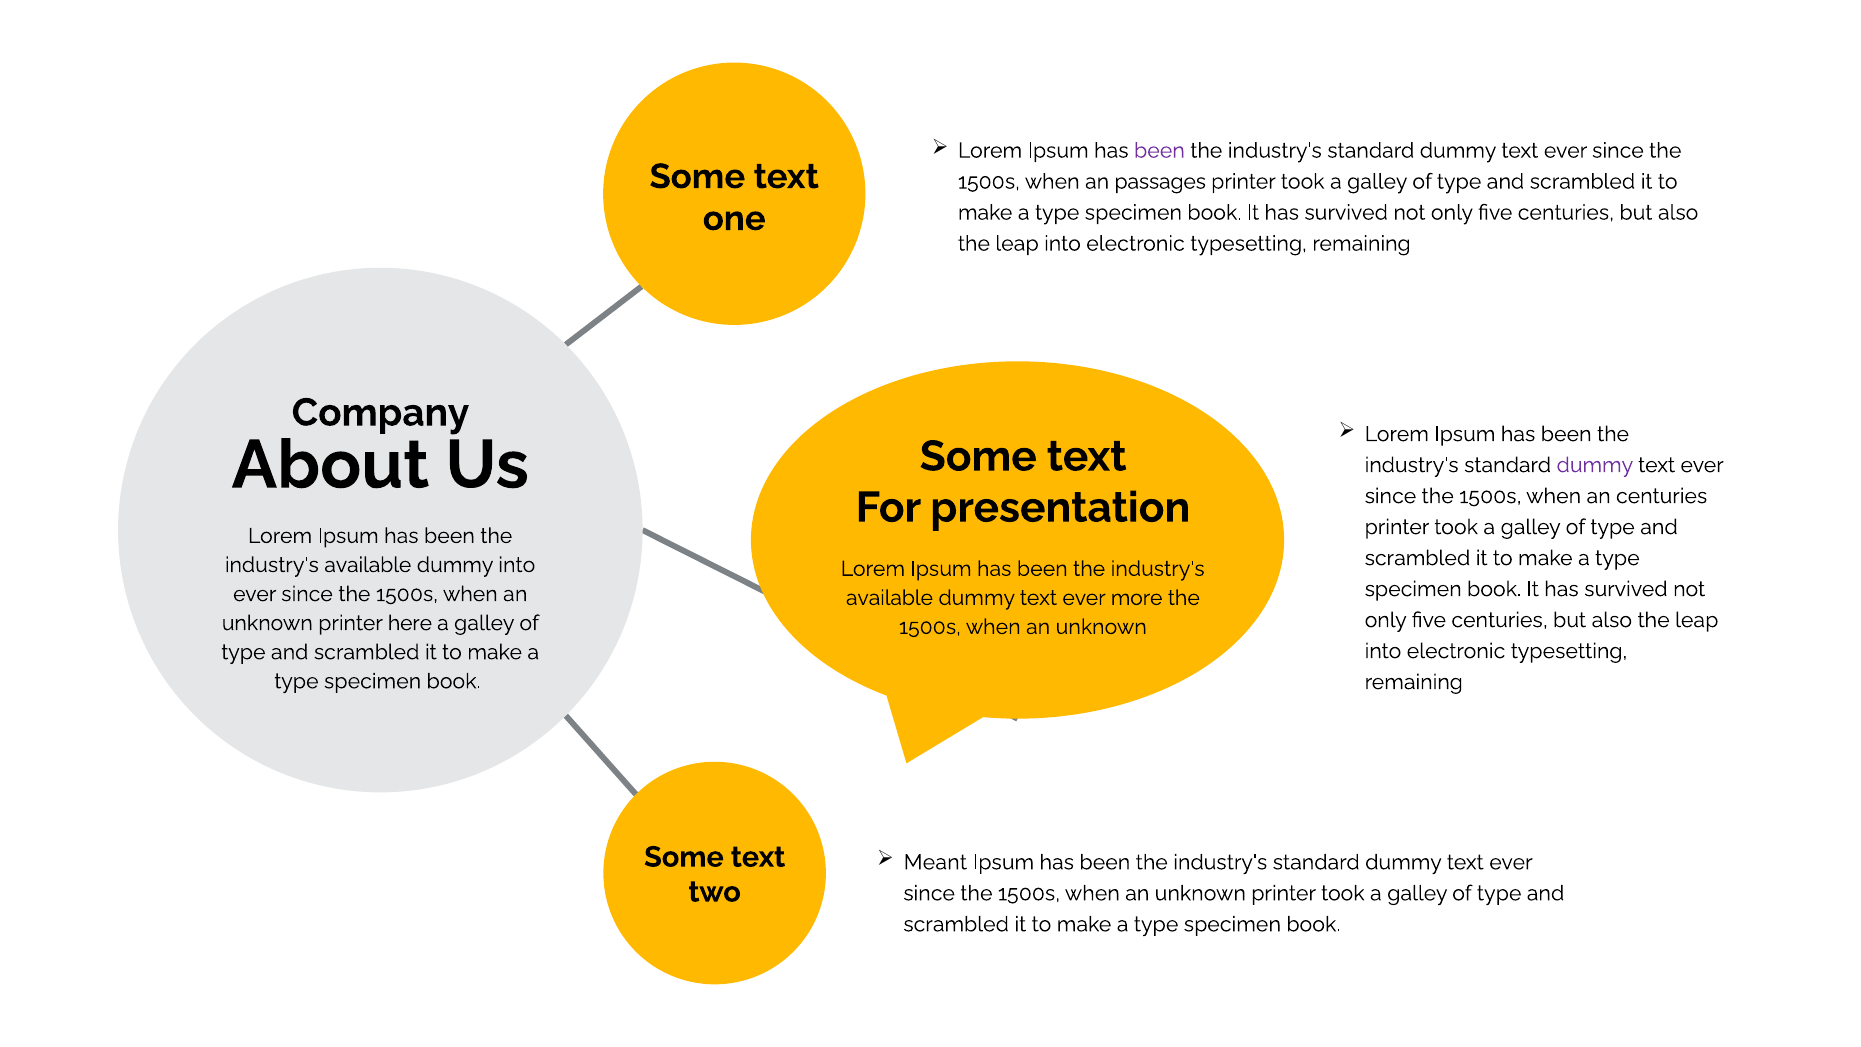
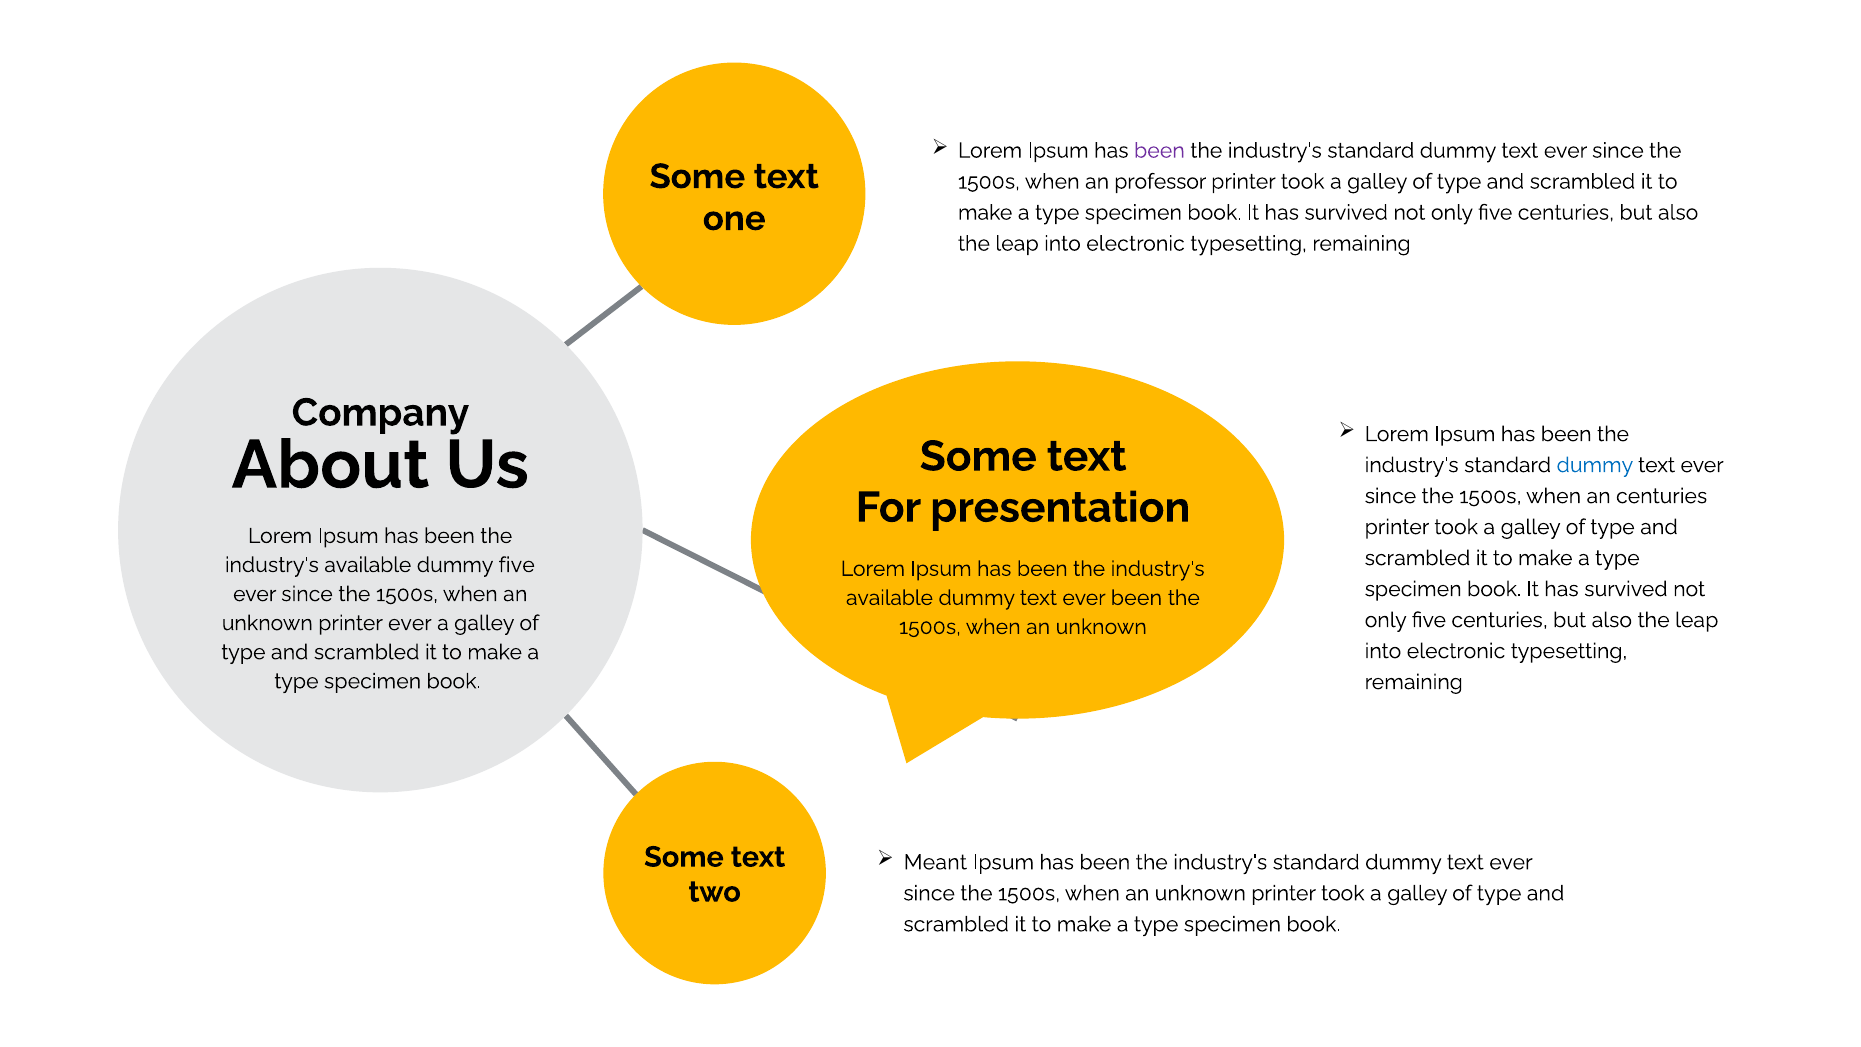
passages: passages -> professor (1160, 182)
dummy colour: purple -> blue (1595, 465)
dummy into: into -> five (517, 565)
ever more: more -> been (1136, 598)
printer here: here -> ever (410, 623)
